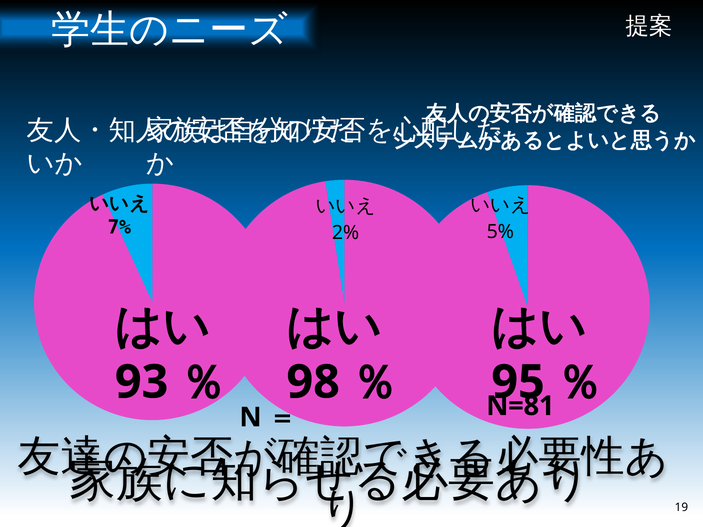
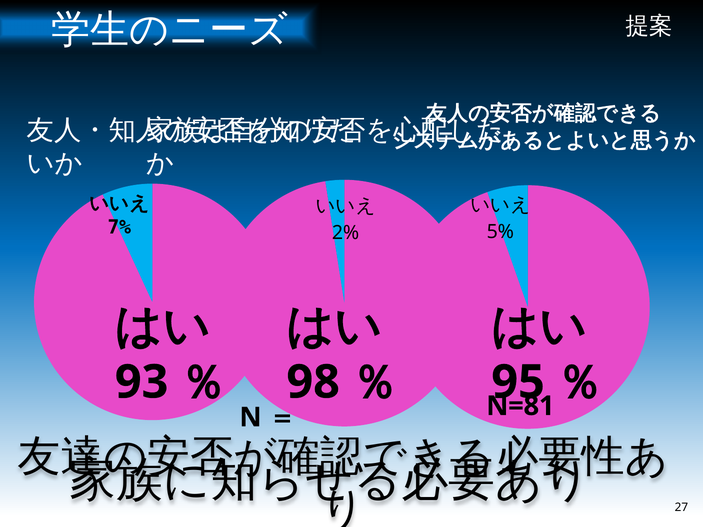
19: 19 -> 27 (681, 508)
